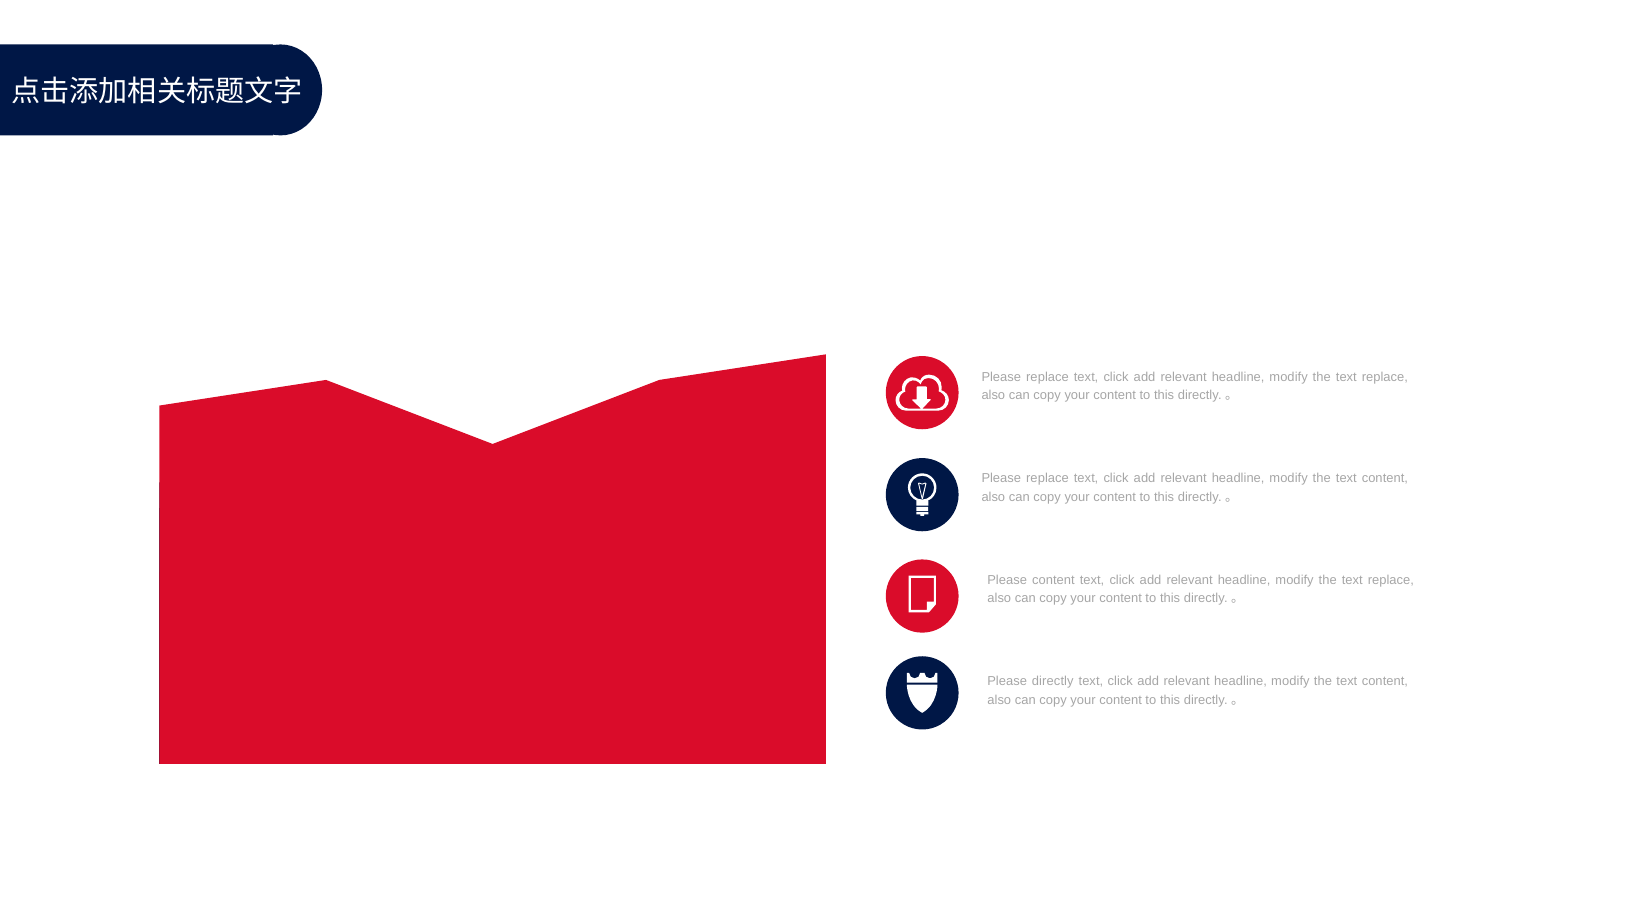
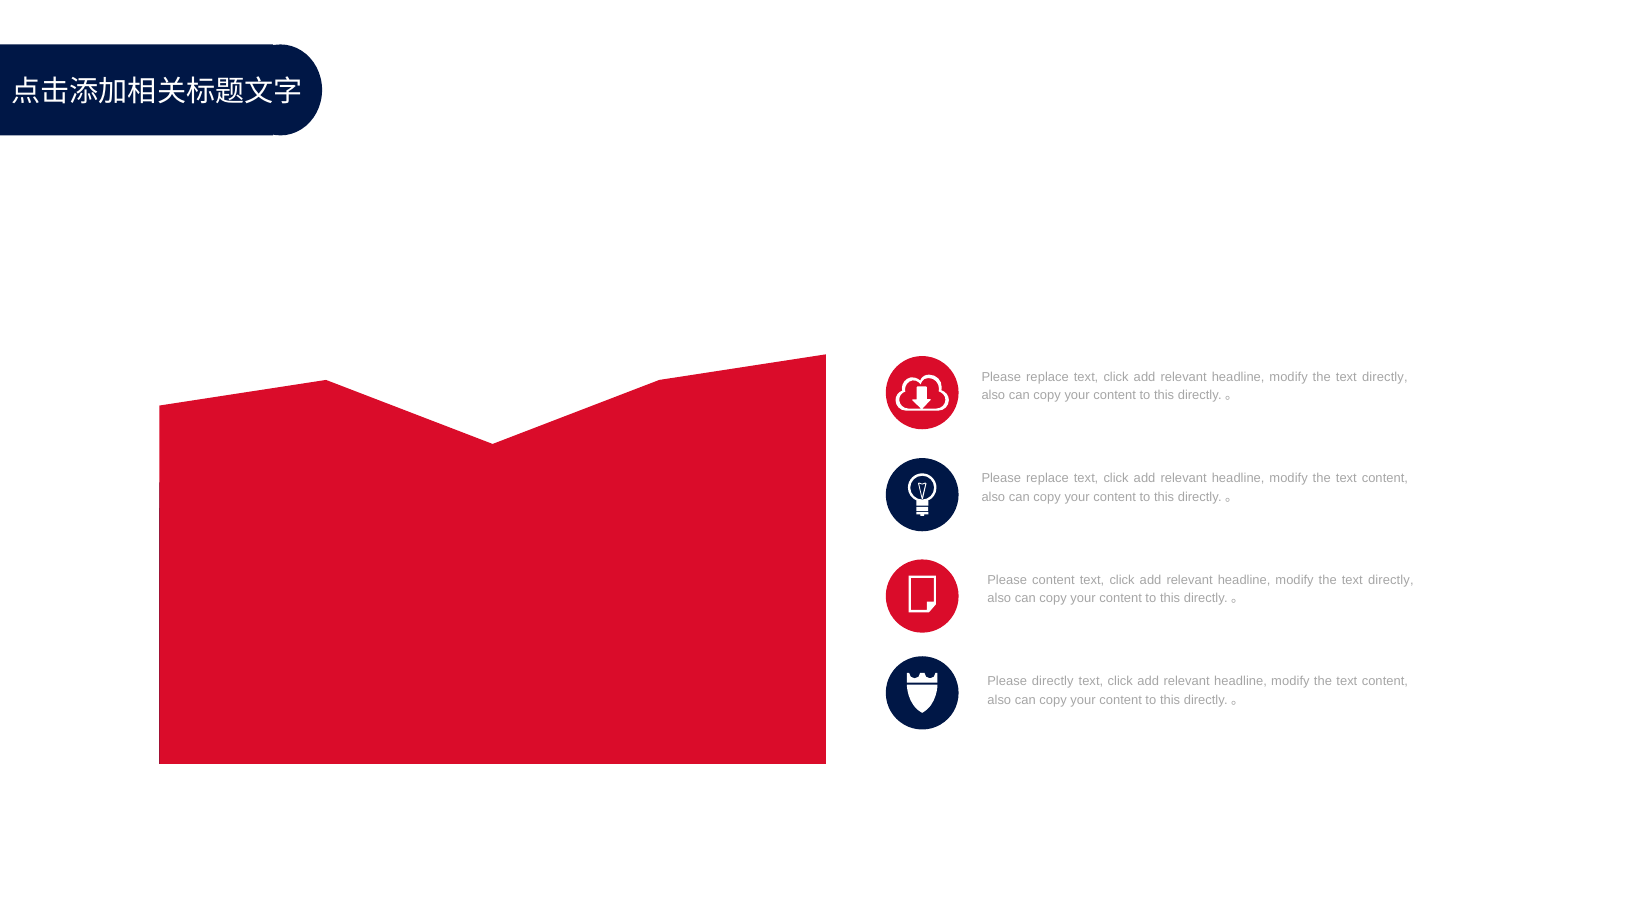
replace: replace -> directly (1385, 377)
replace: replace -> directly (1391, 580)
